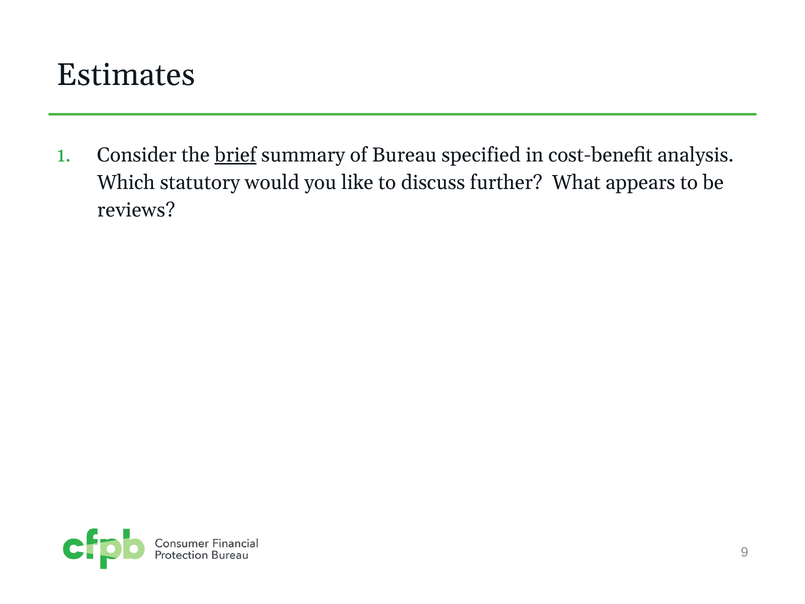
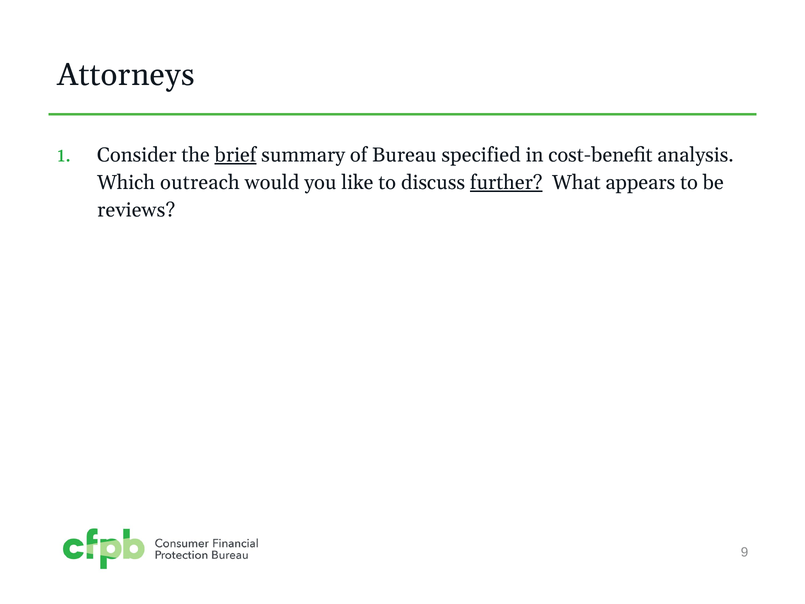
Estimates: Estimates -> Attorneys (126, 75)
statutory: statutory -> outreach (200, 183)
further underline: none -> present (506, 183)
